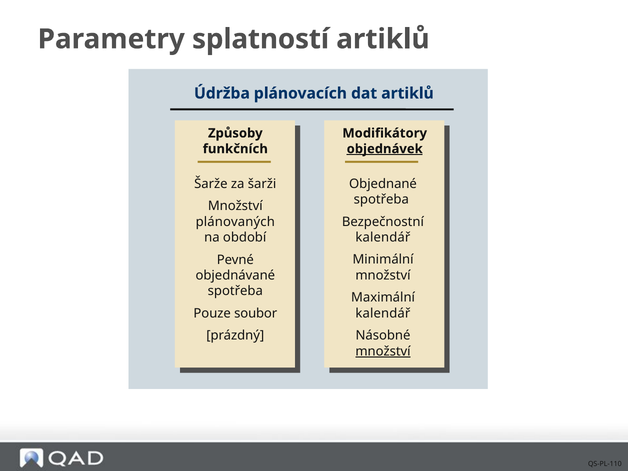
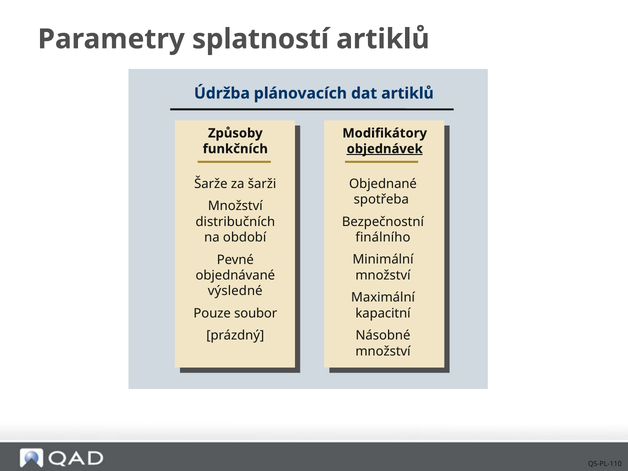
plánovaných: plánovaných -> distribučních (235, 222)
kalendář: kalendář -> finálního (383, 237)
spotřeba: spotřeba -> výsledné (235, 291)
kalendář: kalendář -> kapacitní (383, 313)
množství underline: present -> none (383, 351)
